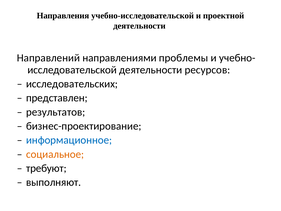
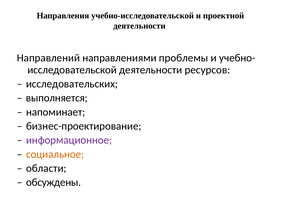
представлен: представлен -> выполняется (57, 98)
результатов: результатов -> напоминает (56, 112)
информационное colour: blue -> purple (69, 140)
требуют: требуют -> области (46, 168)
выполняют: выполняют -> обсуждены (54, 182)
